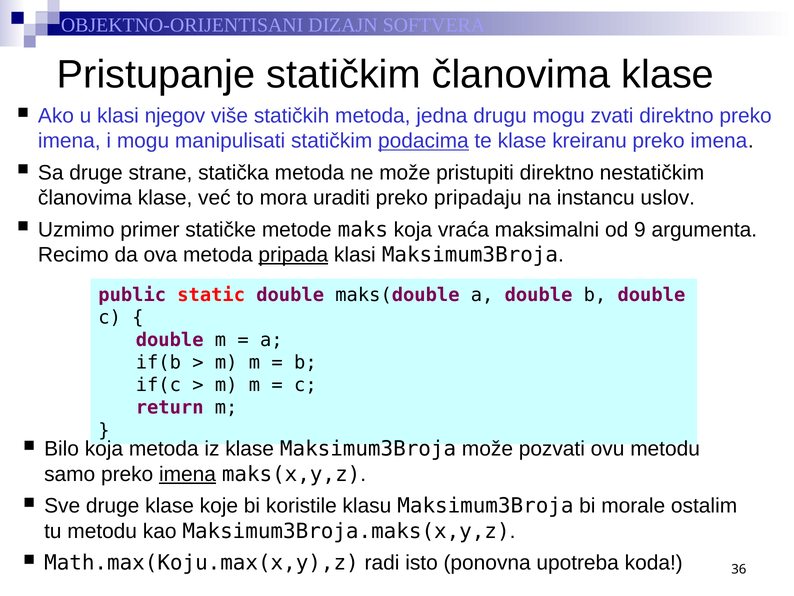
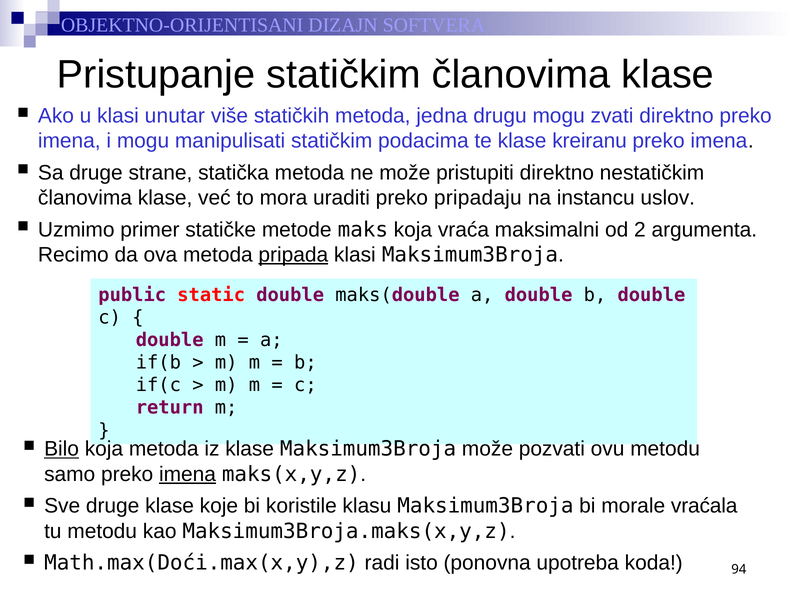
njegov: njegov -> unutar (175, 116)
podacima underline: present -> none (423, 141)
9: 9 -> 2 (640, 229)
Bilo underline: none -> present (62, 449)
ostalim: ostalim -> vraćala (704, 506)
Math.max(Koju.max(x,y),z: Math.max(Koju.max(x,y),z -> Math.max(Doći.max(x,y),z (201, 562)
36: 36 -> 94 (739, 569)
